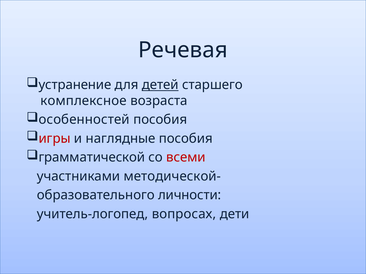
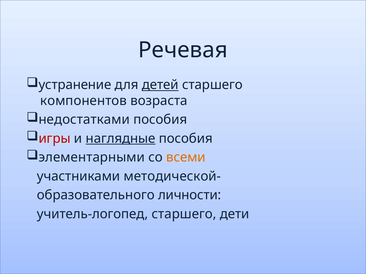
комплексное: комплексное -> компонентов (84, 101)
особенностей: особенностей -> недостатками (84, 120)
наглядные underline: none -> present (121, 139)
грамматической: грамматической -> элементарными (92, 158)
всеми colour: red -> orange (186, 158)
учитель-логопед вопросах: вопросах -> старшего (184, 214)
